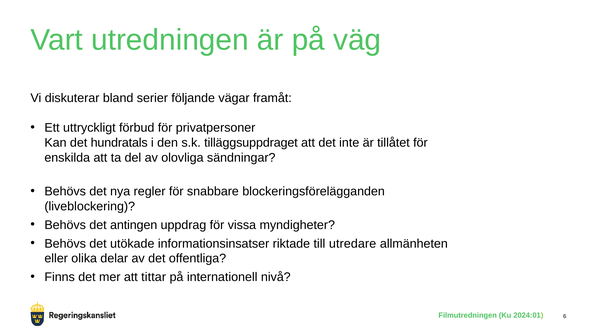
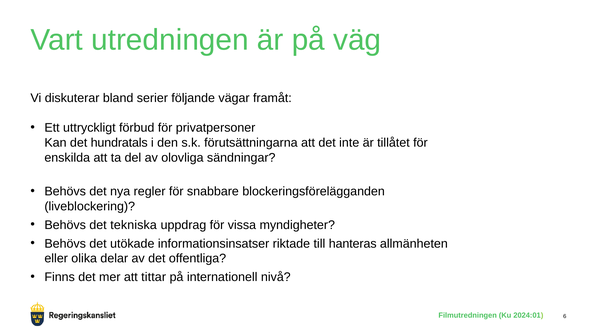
tilläggsuppdraget: tilläggsuppdraget -> förutsättningarna (251, 143)
antingen: antingen -> tekniska (134, 225)
utredare: utredare -> hanteras (353, 243)
